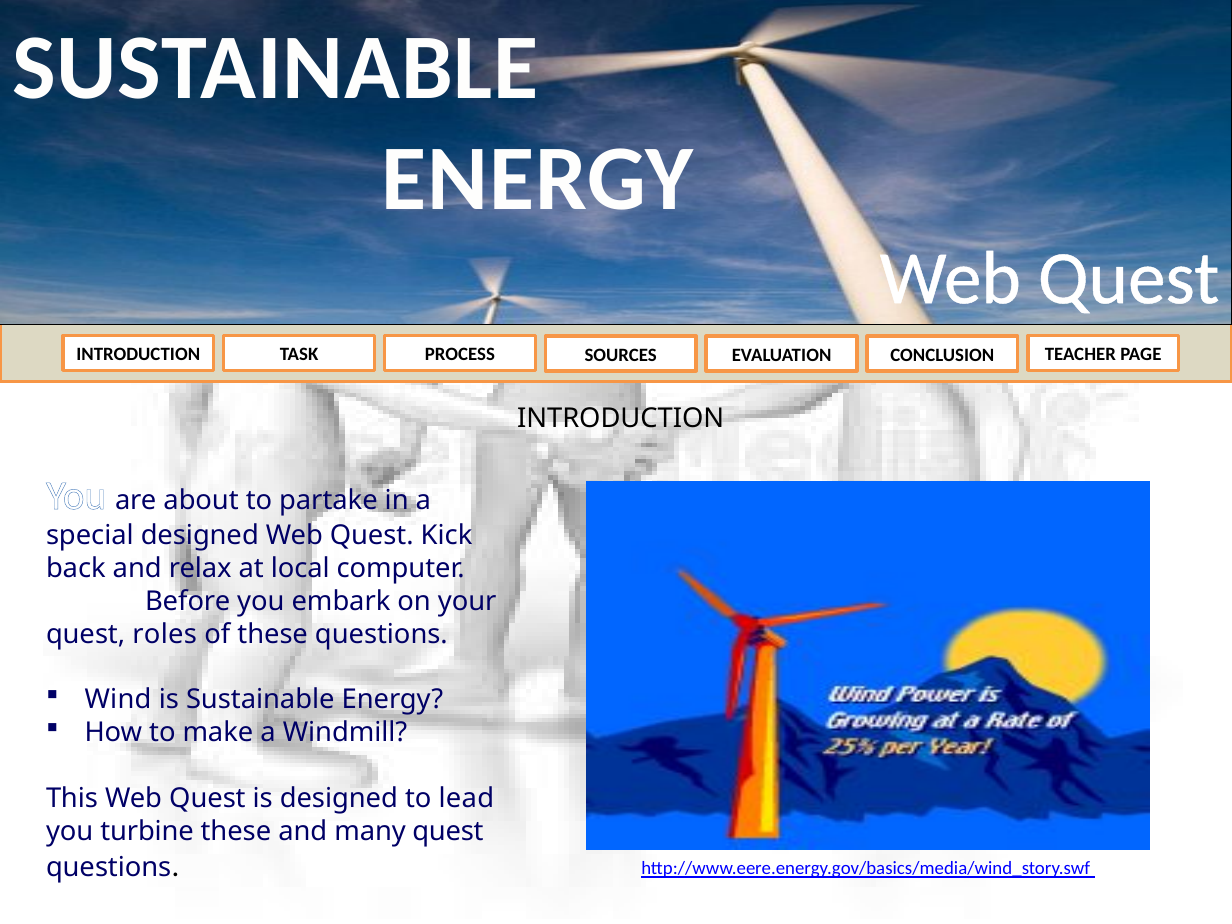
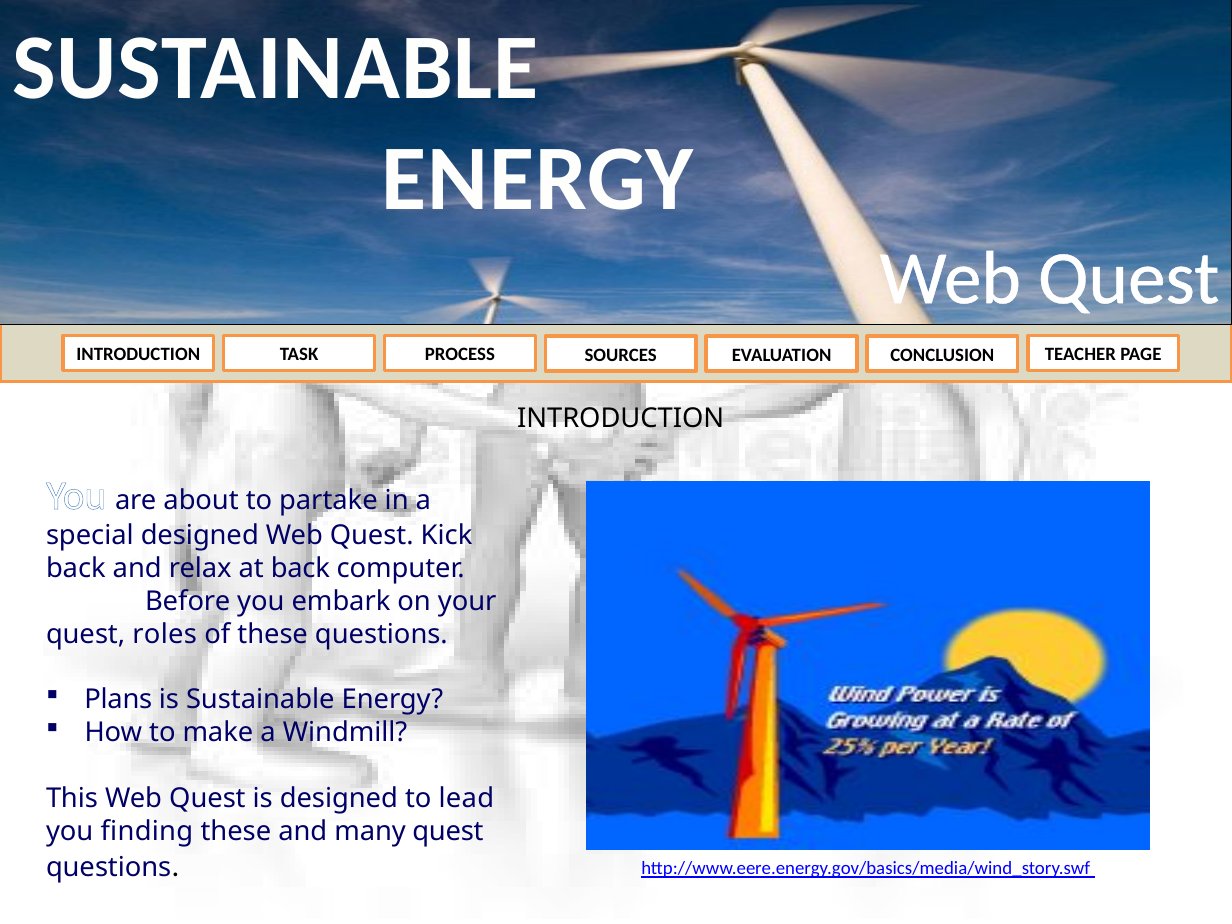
at local: local -> back (300, 569)
Wind: Wind -> Plans (118, 700)
turbine: turbine -> finding (147, 831)
